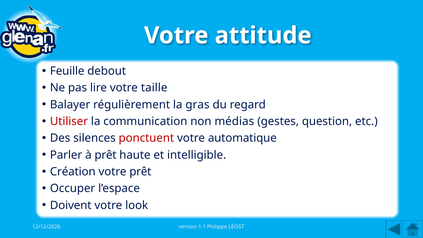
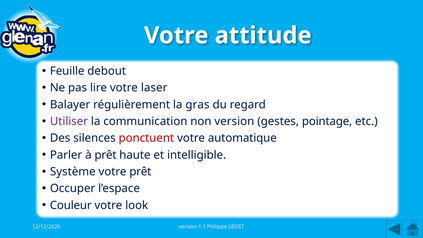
taille: taille -> laser (154, 88)
Utiliser colour: red -> purple (69, 121)
non médias: médias -> version (234, 121)
question: question -> pointage (327, 121)
Création: Création -> Système (73, 172)
Doivent: Doivent -> Couleur (71, 205)
